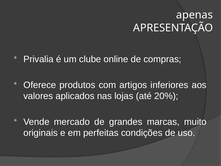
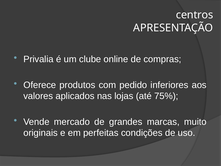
apenas: apenas -> centros (195, 15)
artigos: artigos -> pedido (133, 85)
20%: 20% -> 75% (166, 96)
